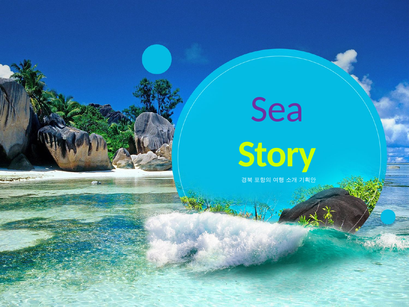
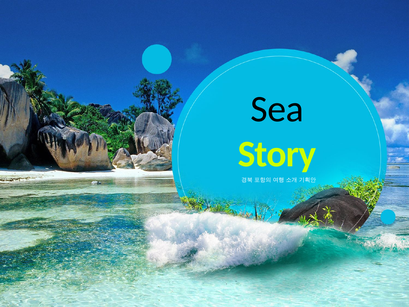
Sea colour: purple -> black (277, 109)
